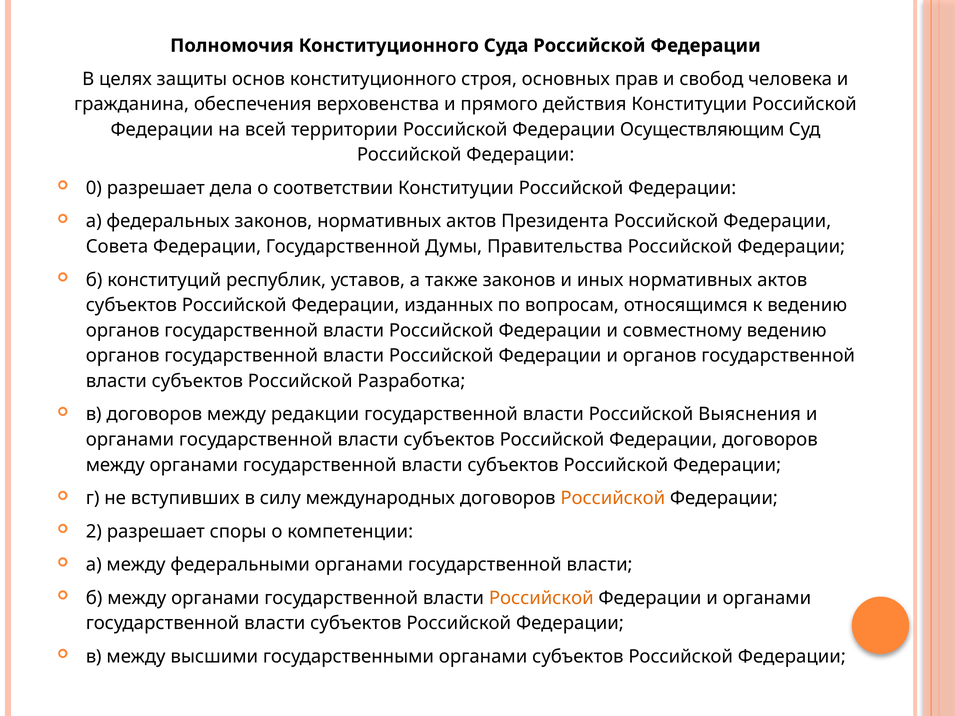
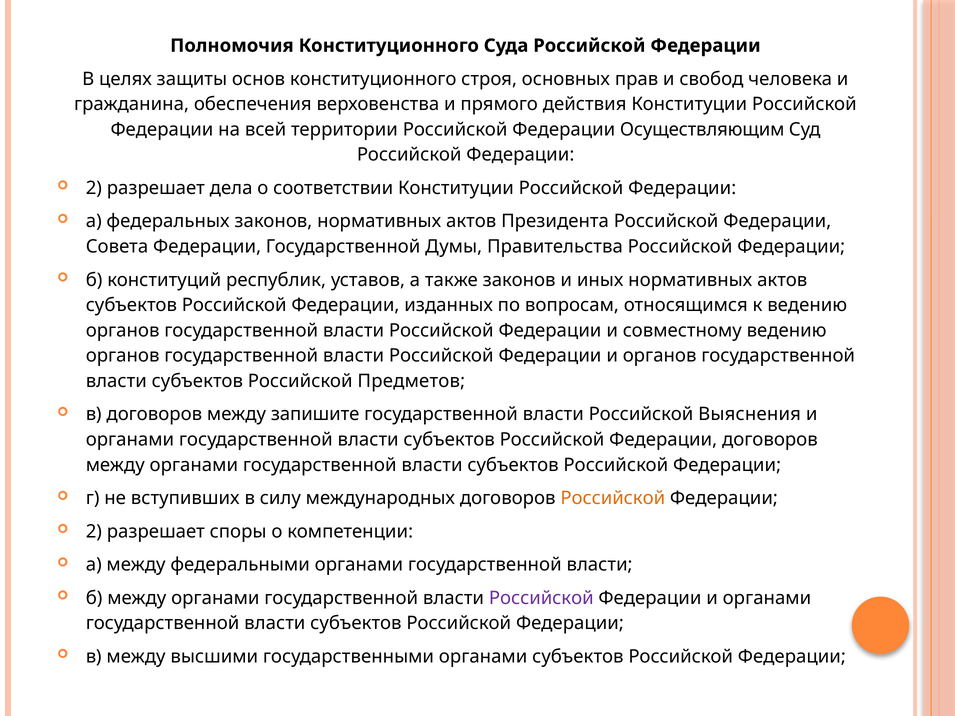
0: 0 -> 2 (94, 188)
Разработка: Разработка -> Предметов (411, 381)
редакции: редакции -> запишите (315, 414)
Российской colour: orange -> purple (541, 598)
